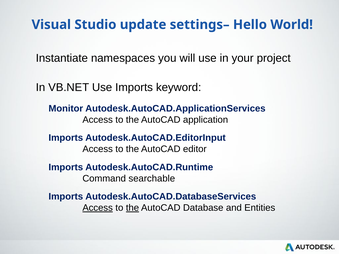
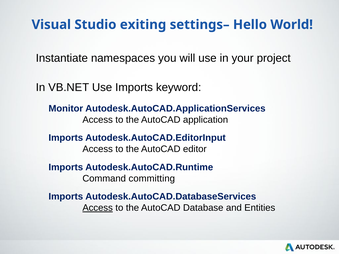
update: update -> exiting (143, 25)
searchable: searchable -> committing (152, 179)
the underline: present -> none (132, 208)
